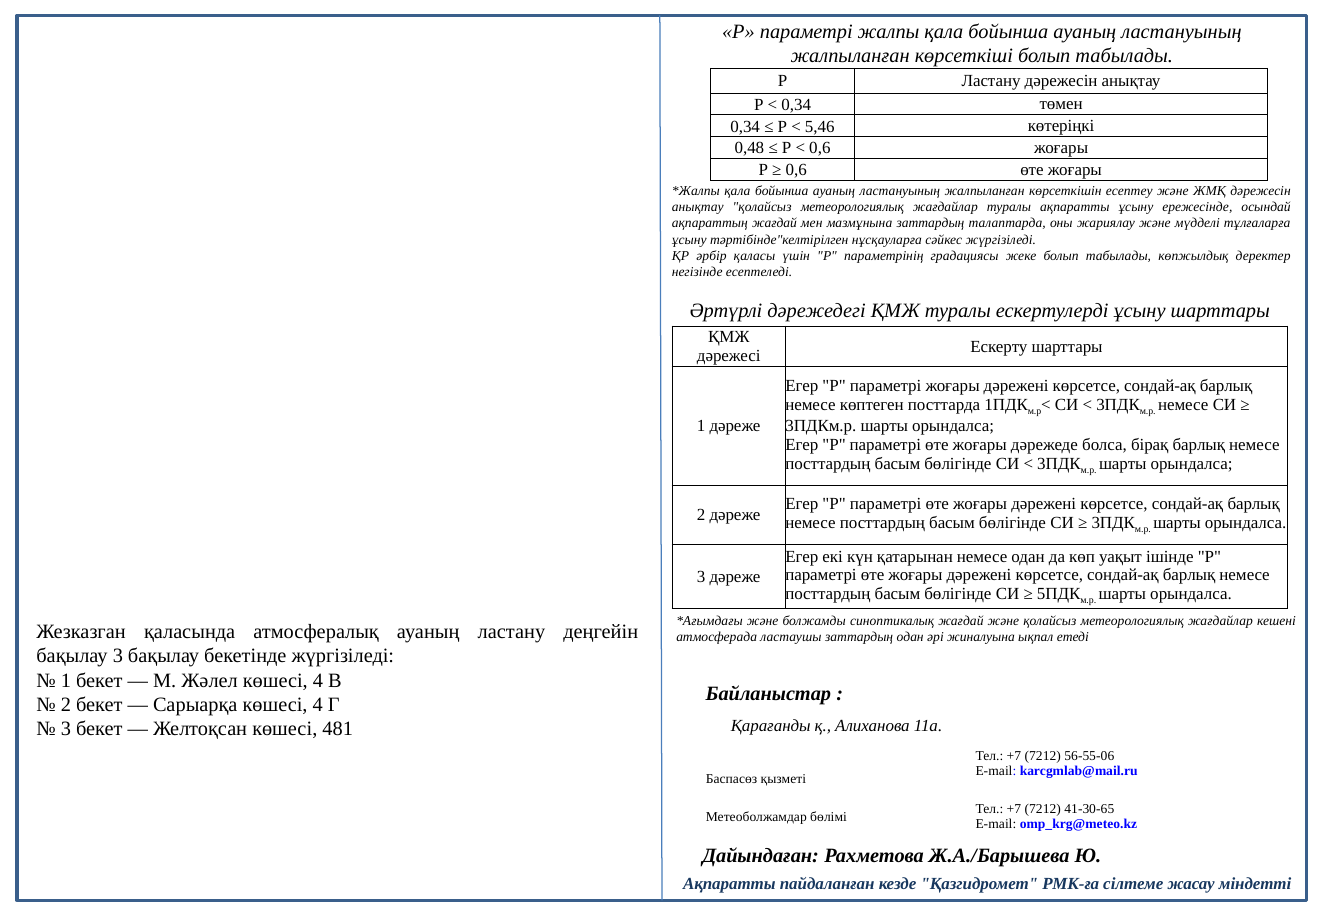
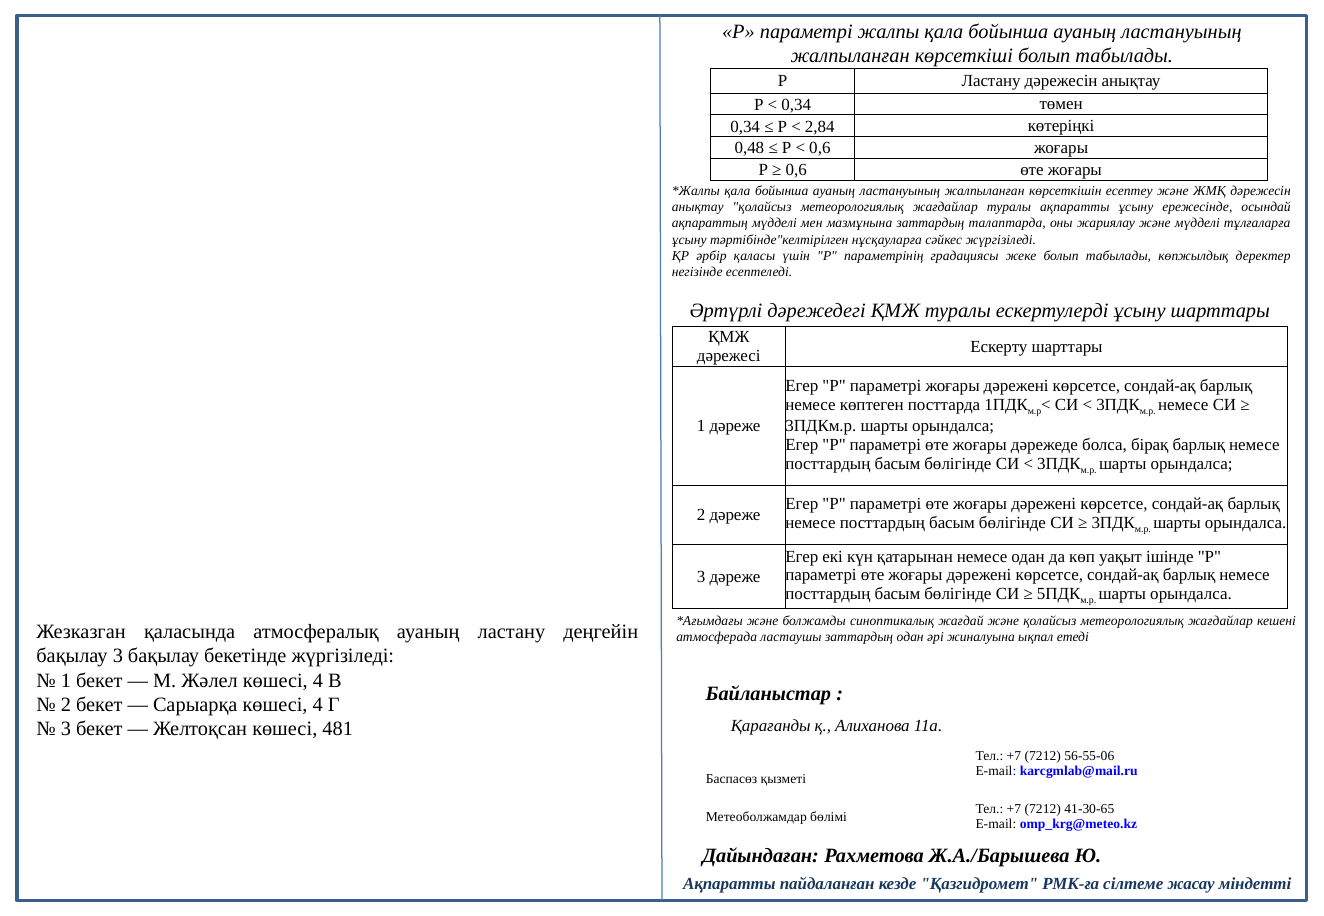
5,46: 5,46 -> 2,84 (820, 127)
ақпараттың жағдай: жағдай -> мүдделі (774, 224)
